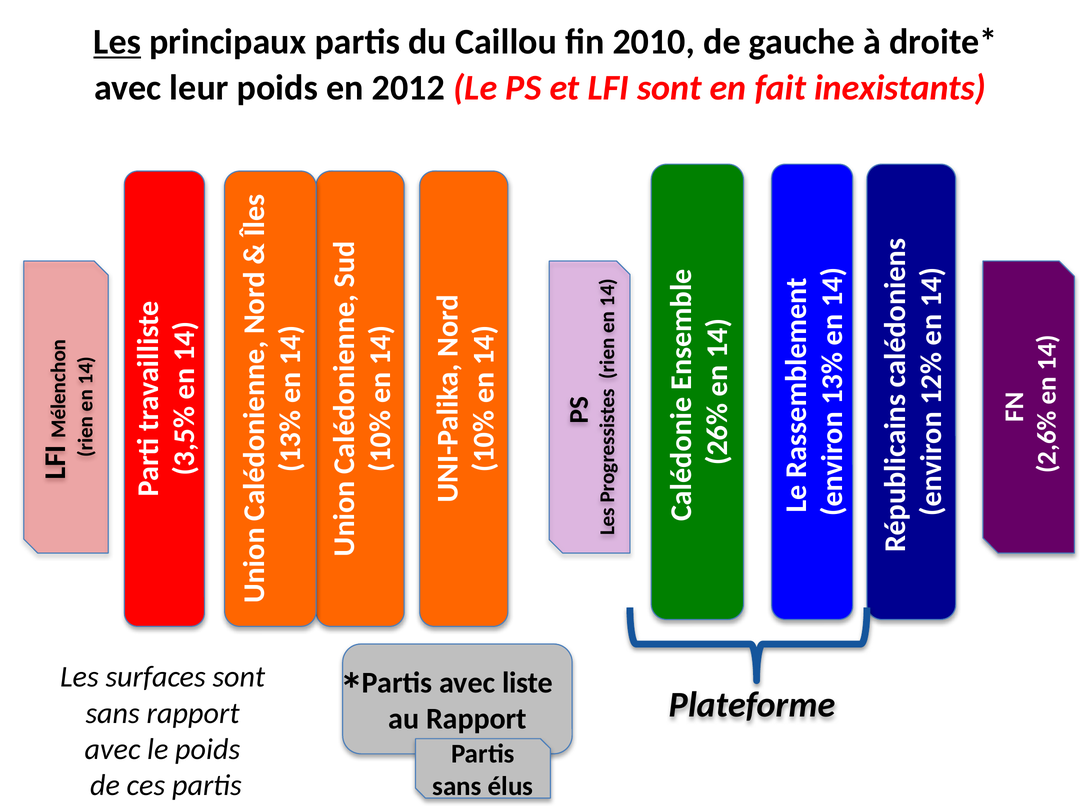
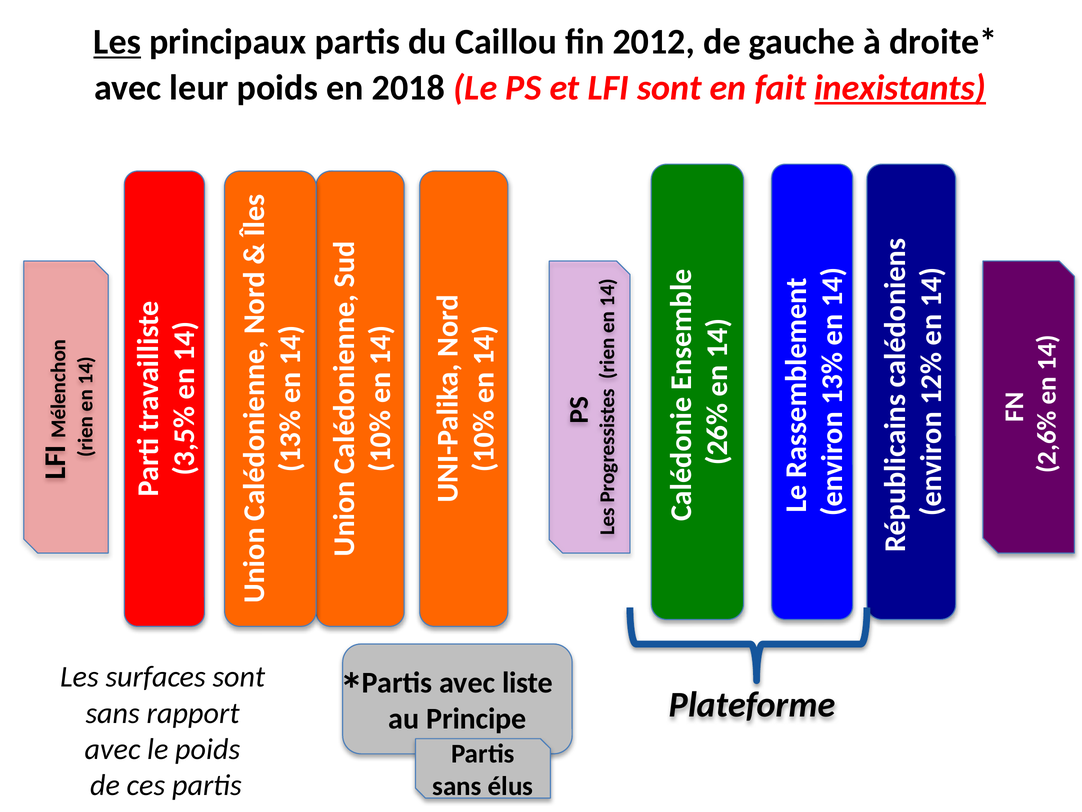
2010: 2010 -> 2012 (654, 42)
2012: 2012 -> 2018 (408, 88)
inexistants underline: none -> present (900, 88)
au Rapport: Rapport -> Principe (476, 719)
